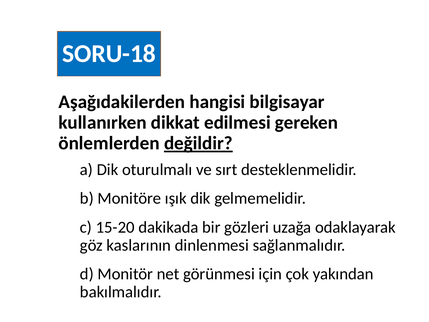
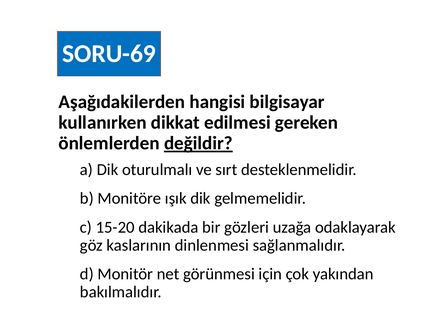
SORU-18: SORU-18 -> SORU-69 (109, 54)
